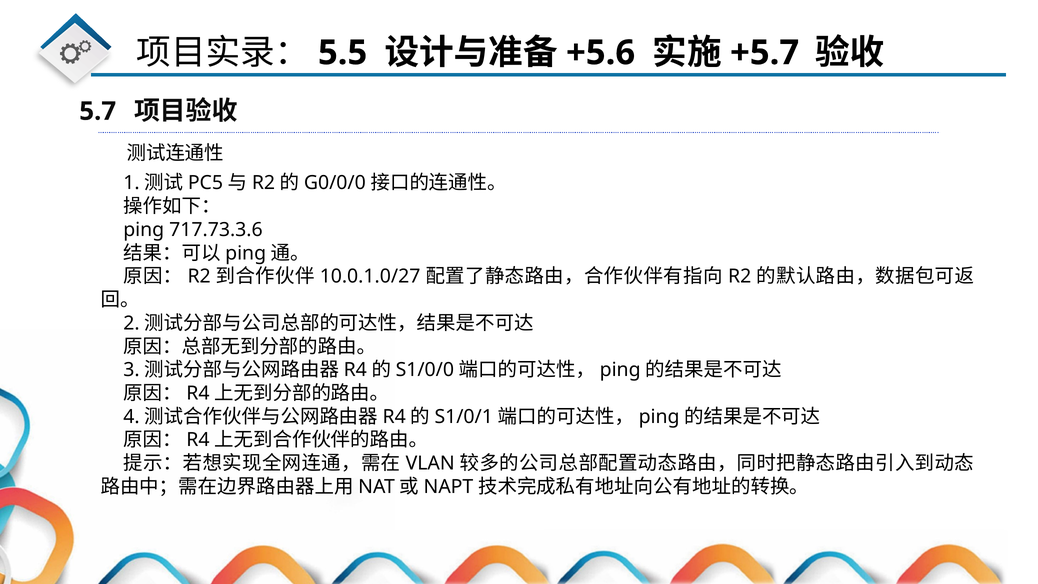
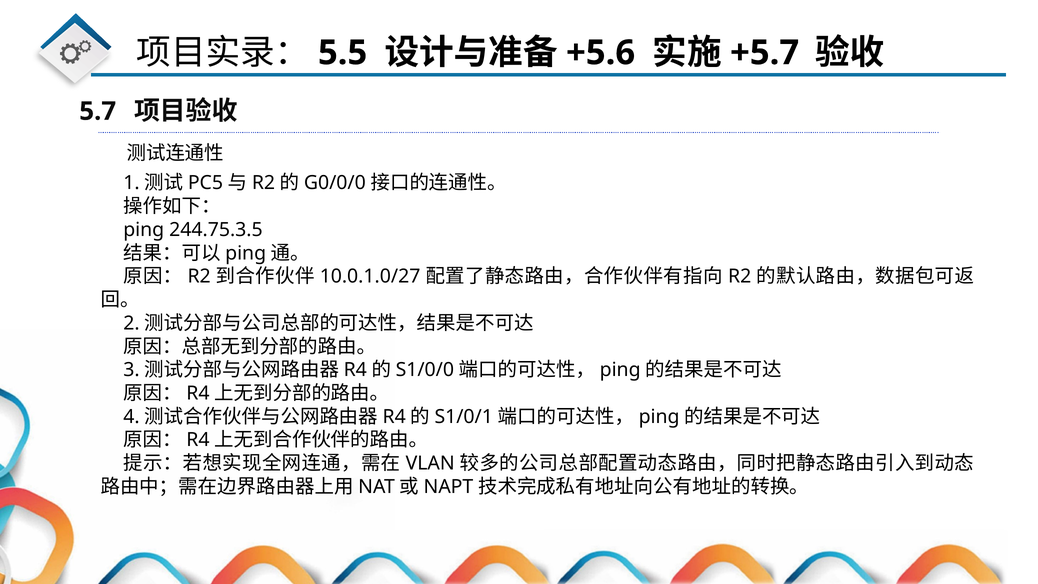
717.73.3.6: 717.73.3.6 -> 244.75.3.5 (216, 230)
